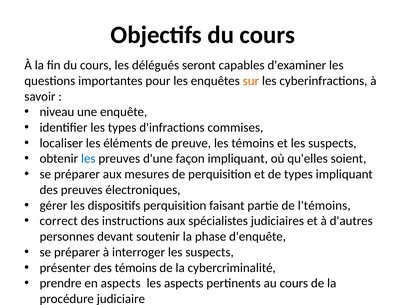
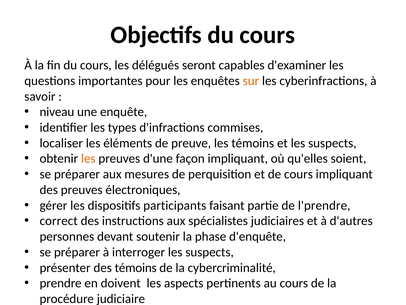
les colour: blue -> orange (88, 158)
de types: types -> cours (298, 174)
dispositifs perquisition: perquisition -> participants (175, 205)
l'témoins: l'témoins -> l'prendre (324, 205)
en aspects: aspects -> doivent (121, 283)
